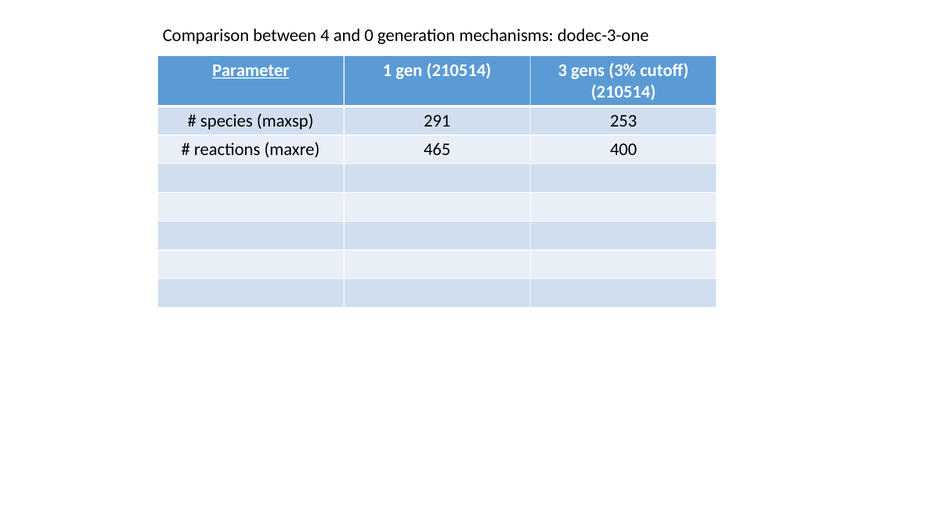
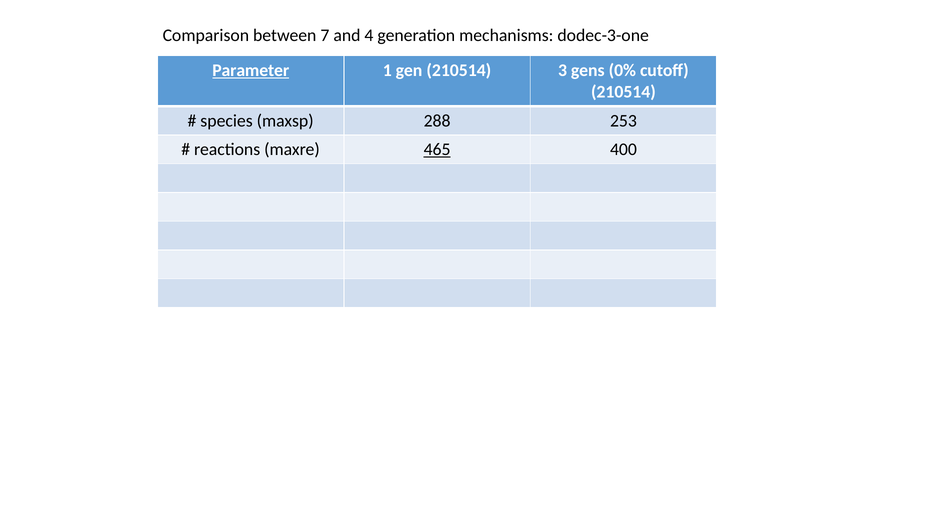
4: 4 -> 7 (325, 35)
0: 0 -> 4 (369, 35)
3%: 3% -> 0% (622, 70)
291: 291 -> 288 (437, 121)
465 underline: none -> present (437, 149)
